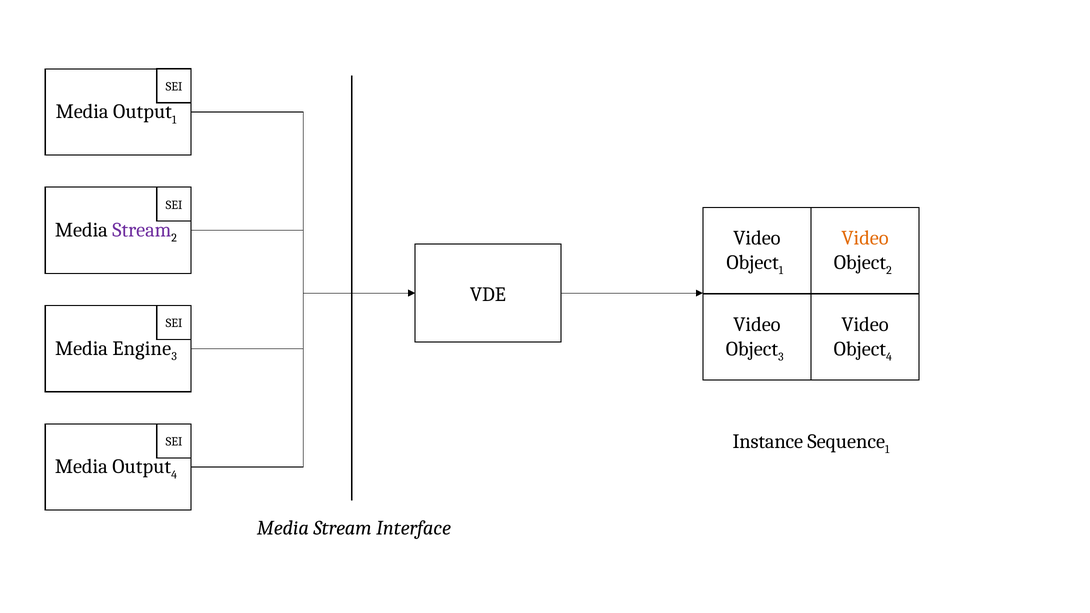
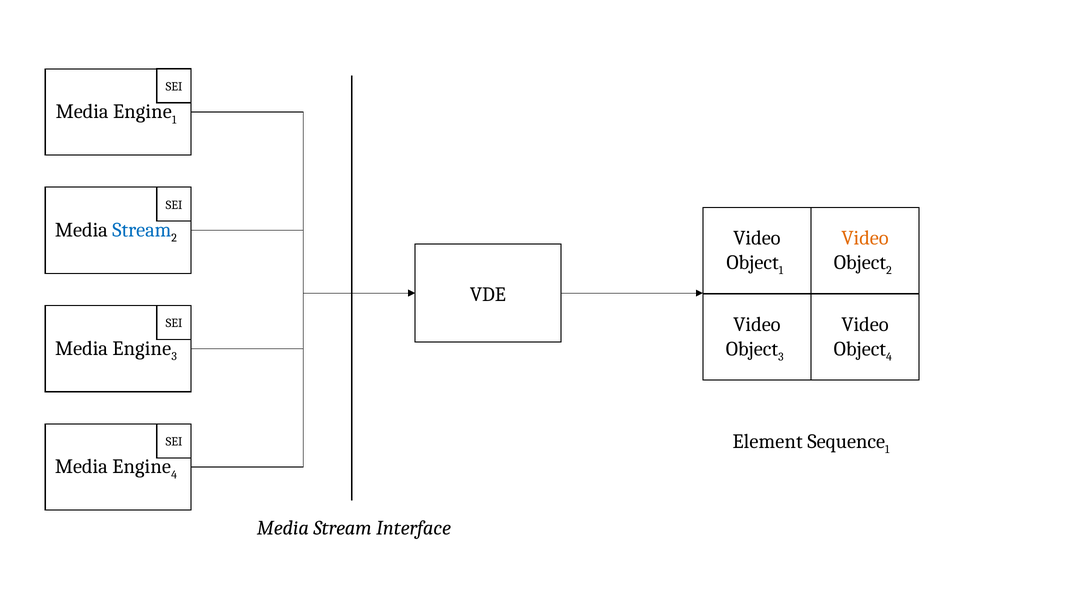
Output: Output -> Engine (142, 112)
Stream colour: purple -> blue (142, 230)
Instance: Instance -> Element (768, 442)
Output: Output -> Engine (142, 467)
